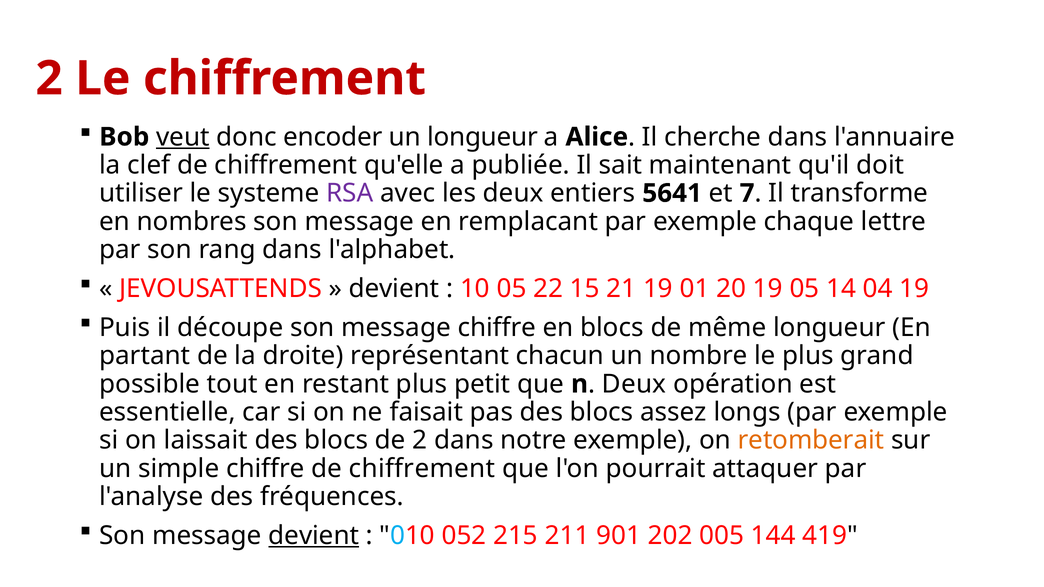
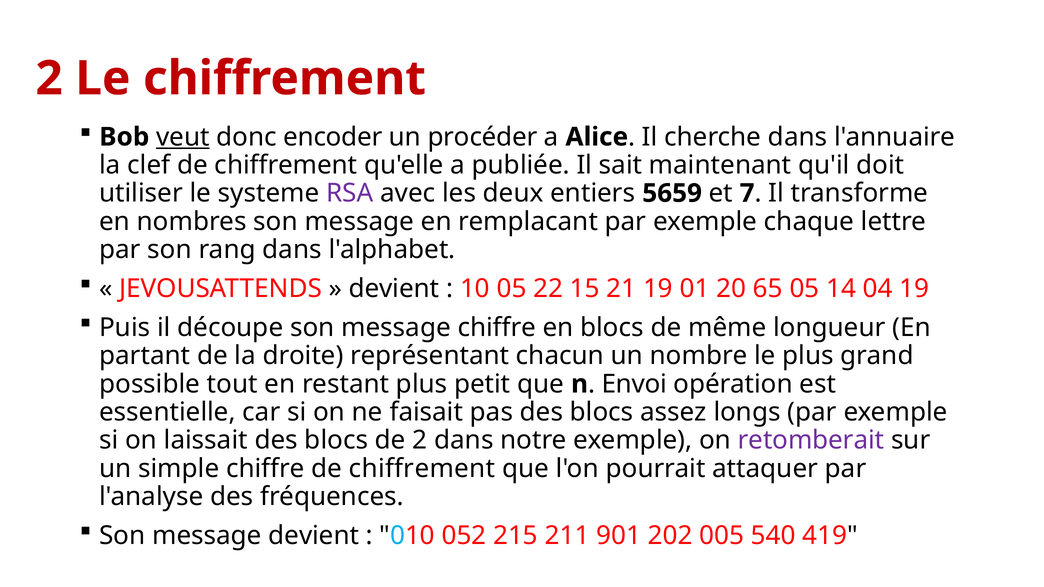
un longueur: longueur -> procéder (482, 137)
5641: 5641 -> 5659 (672, 193)
20 19: 19 -> 65 (768, 289)
Deux: Deux -> Envoi (634, 384)
retomberait colour: orange -> purple (811, 440)
devient underline: present -> none (314, 536)
144: 144 -> 540 (773, 536)
